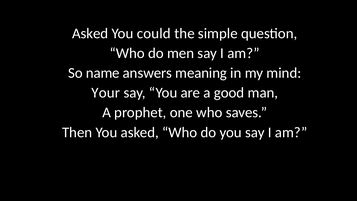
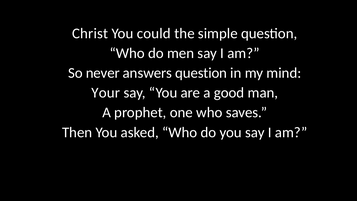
Asked: Asked -> Christ (90, 33)
name: name -> never (103, 73)
answers meaning: meaning -> question (201, 73)
